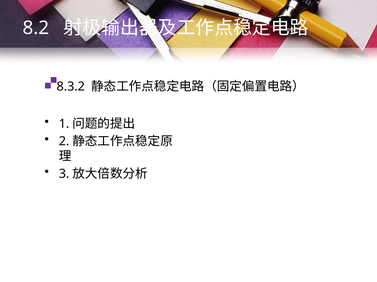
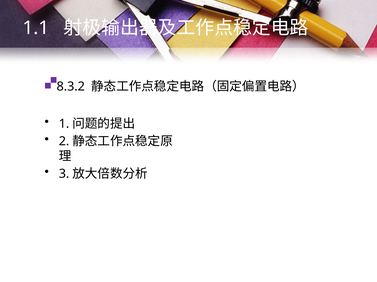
8.2: 8.2 -> 1.1 (36, 28)
